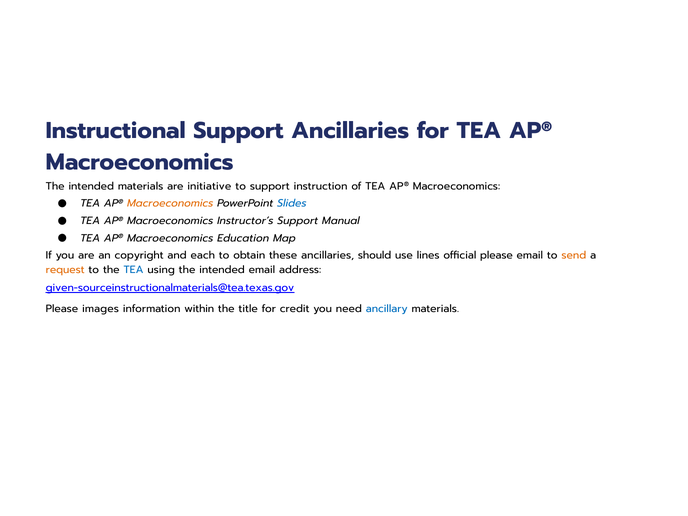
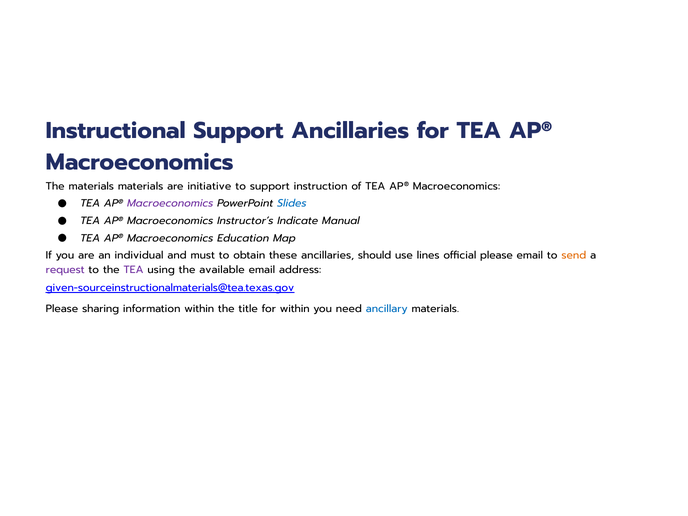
intended: intended -> materials (91, 186)
Macroeconomics colour: orange -> purple (170, 203)
Instructor’s Support: Support -> Indicate (298, 221)
copyright: copyright -> individual (139, 256)
each: each -> must (203, 256)
request colour: orange -> purple (65, 270)
TEA colour: blue -> purple (134, 270)
using the intended: intended -> available (222, 270)
images: images -> sharing (101, 309)
for credit: credit -> within (295, 309)
